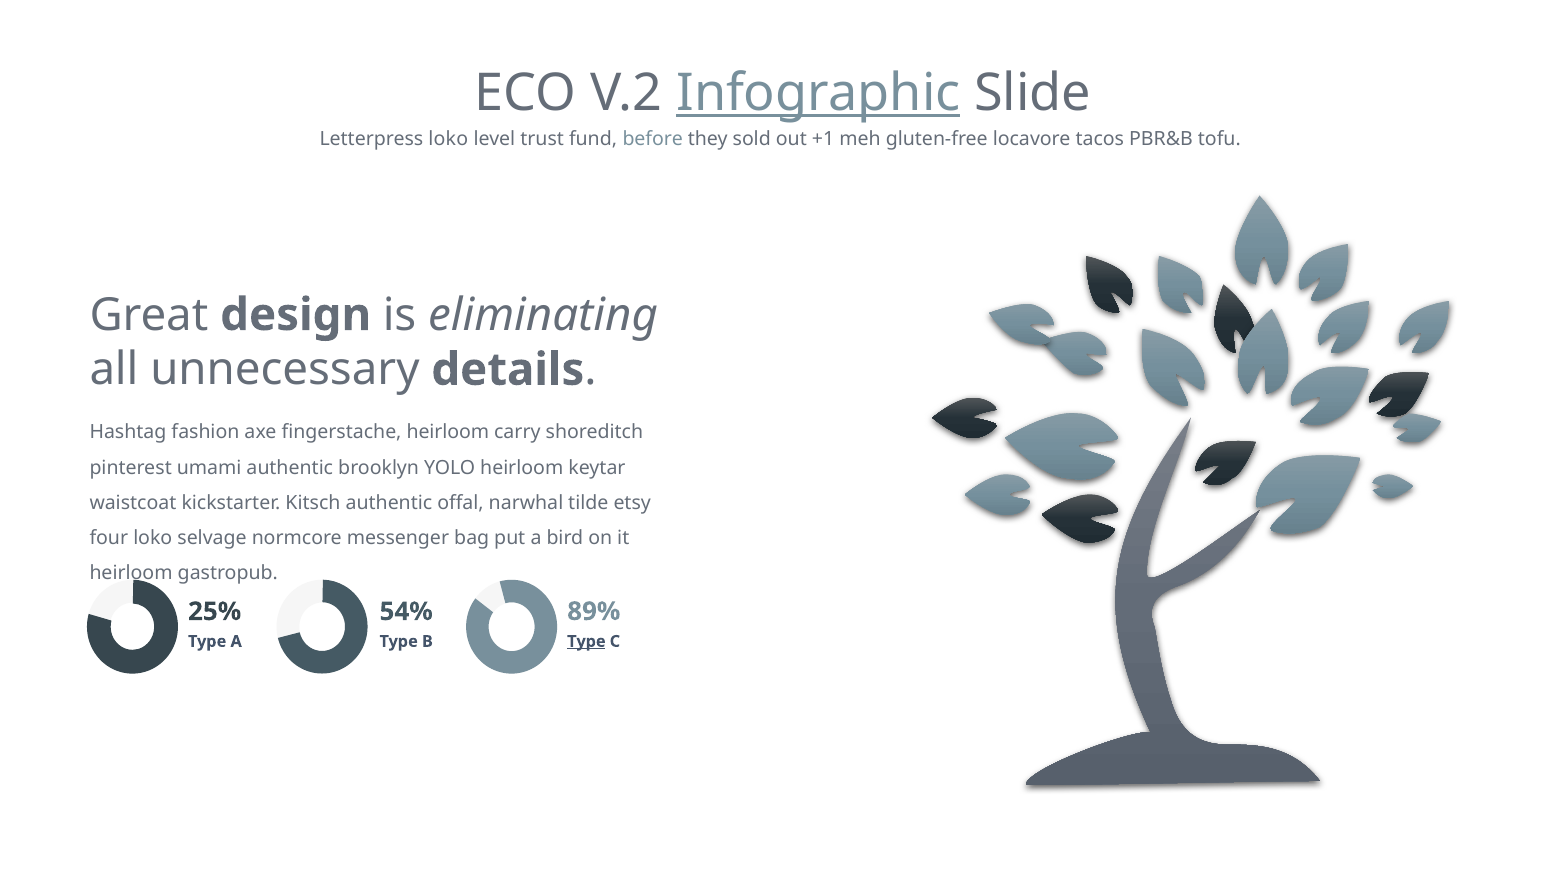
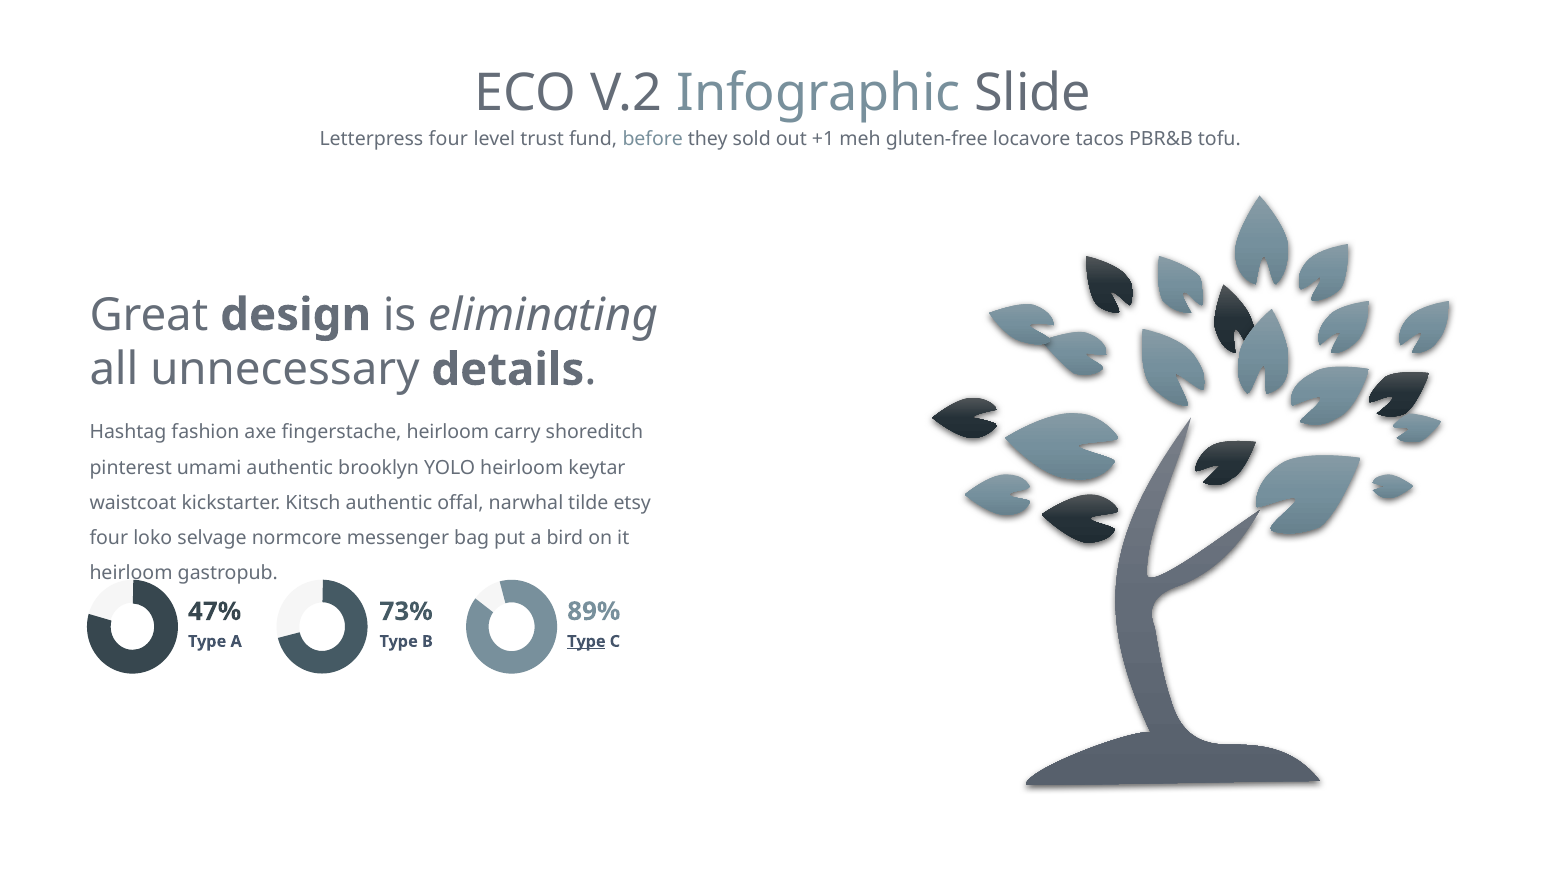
Infographic underline: present -> none (818, 93)
Letterpress loko: loko -> four (448, 139)
25%: 25% -> 47% (215, 612)
54%: 54% -> 73% (406, 612)
